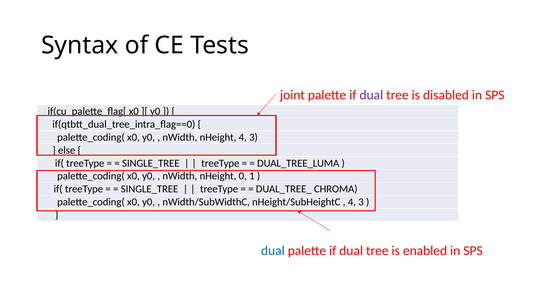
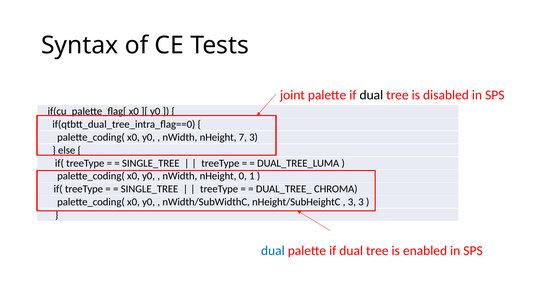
dual colour: purple -> black (371, 95)
nHeight 4: 4 -> 7 (243, 137)
4: 4 -> 3 (352, 202)
